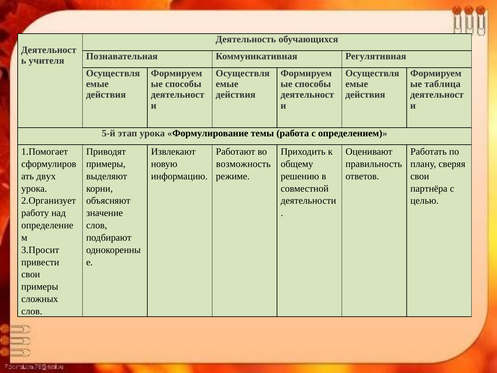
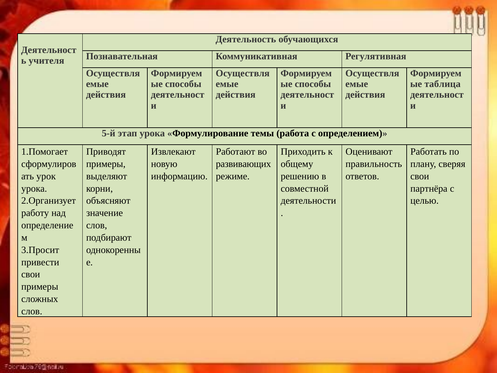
возможность: возможность -> развивающих (243, 164)
двух: двух -> урок (46, 176)
